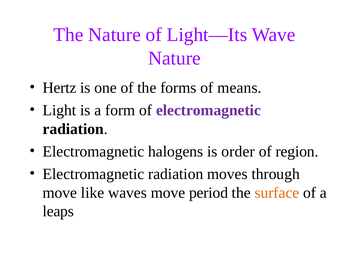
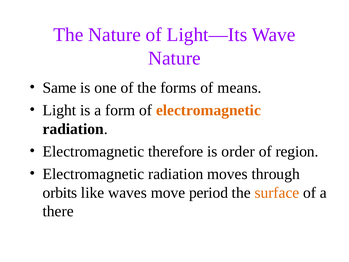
Hertz: Hertz -> Same (60, 88)
electromagnetic colour: purple -> orange (209, 110)
halogens: halogens -> therefore (176, 151)
move: move -> orbits (60, 193)
leaps: leaps -> there (58, 211)
